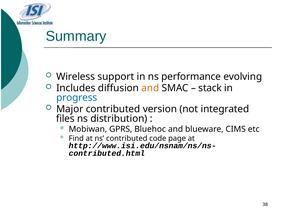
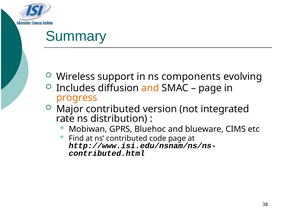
performance: performance -> components (191, 77)
stack: stack -> page (210, 88)
progress colour: blue -> orange (77, 98)
files: files -> rate (65, 118)
